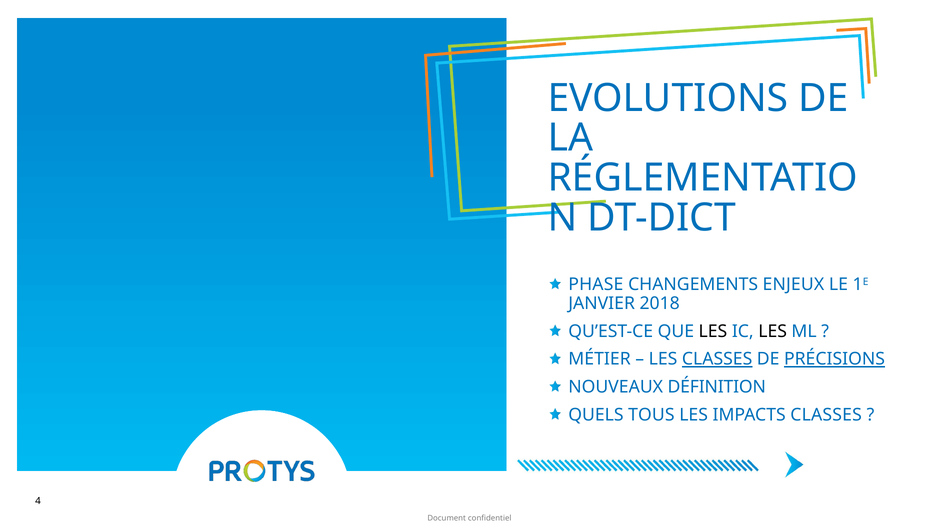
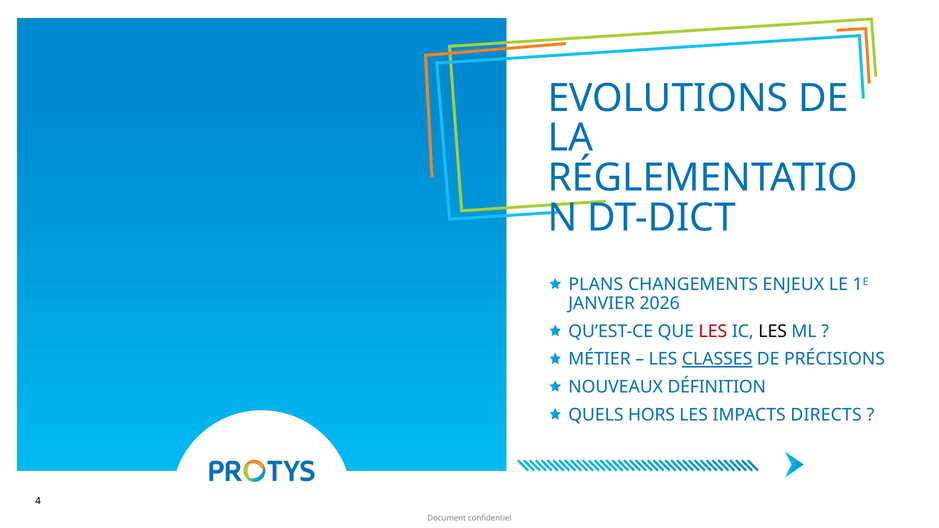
PHASE: PHASE -> PLANS (596, 285)
2018: 2018 -> 2026 (660, 304)
LES colour: black -> red (713, 331)
PRÉCISIONS underline: present -> none (834, 359)
TOUS: TOUS -> HORS (652, 415)
IMPACTS CLASSES: CLASSES -> DIRECTS (826, 415)
